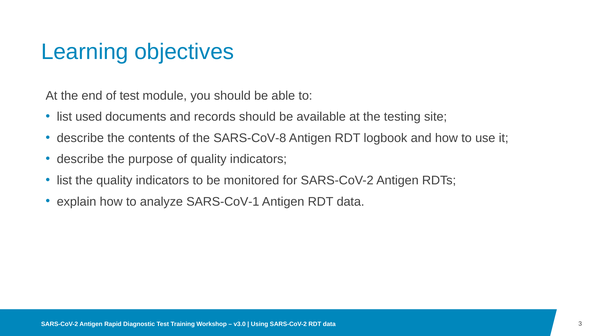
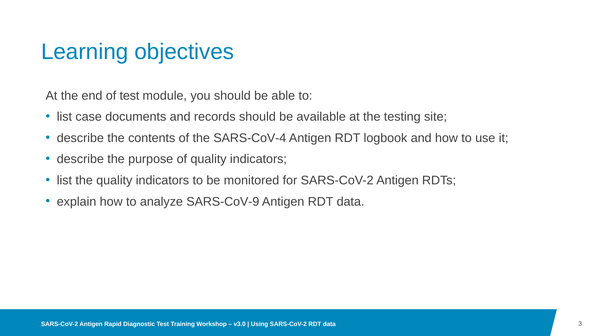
used: used -> case (89, 117)
SARS-CoV-8: SARS-CoV-8 -> SARS-CoV-4 (250, 138)
SARS-CoV-1: SARS-CoV-1 -> SARS-CoV-9 (223, 202)
